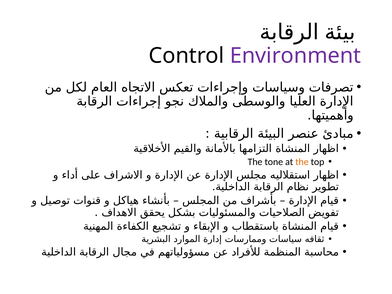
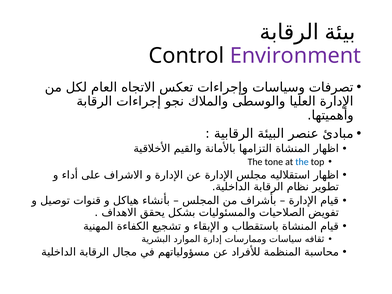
the colour: orange -> blue (302, 162)
